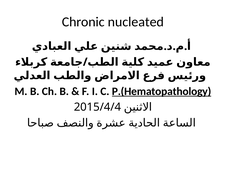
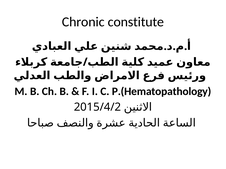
nucleated: nucleated -> constitute (136, 22)
P.(Hematopathology underline: present -> none (162, 92)
2015/4/4: 2015/4/4 -> 2015/4/2 (97, 107)
